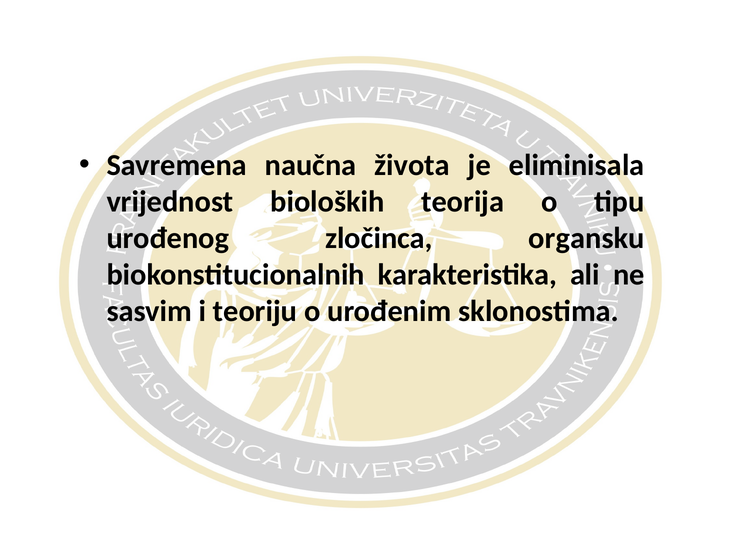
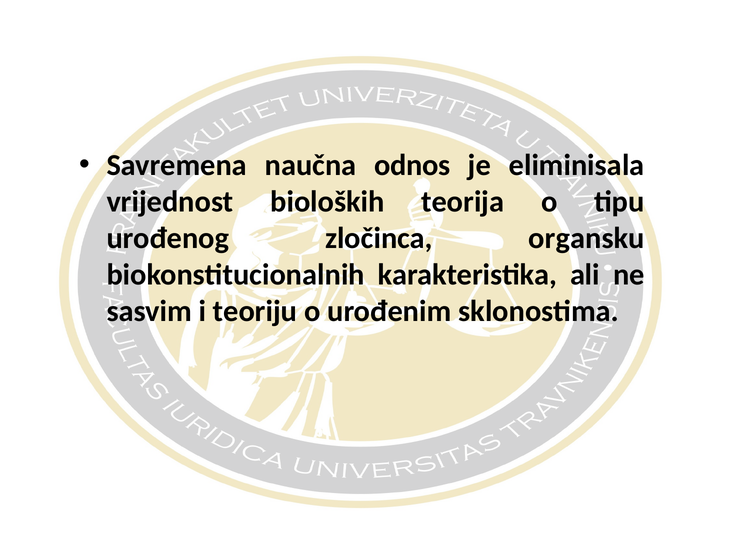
života: života -> odnos (412, 166)
